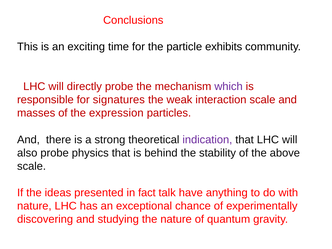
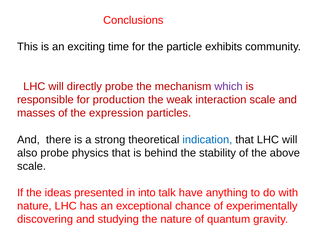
signatures: signatures -> production (119, 100)
indication colour: purple -> blue (207, 140)
fact: fact -> into (147, 193)
